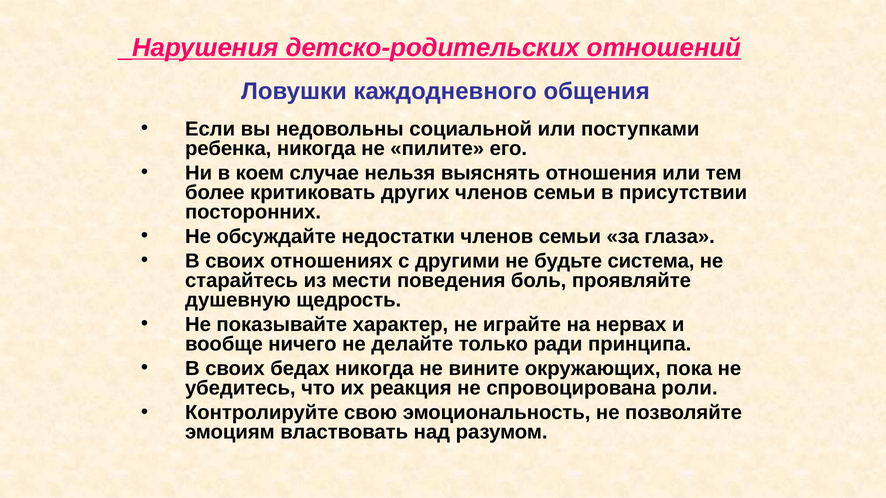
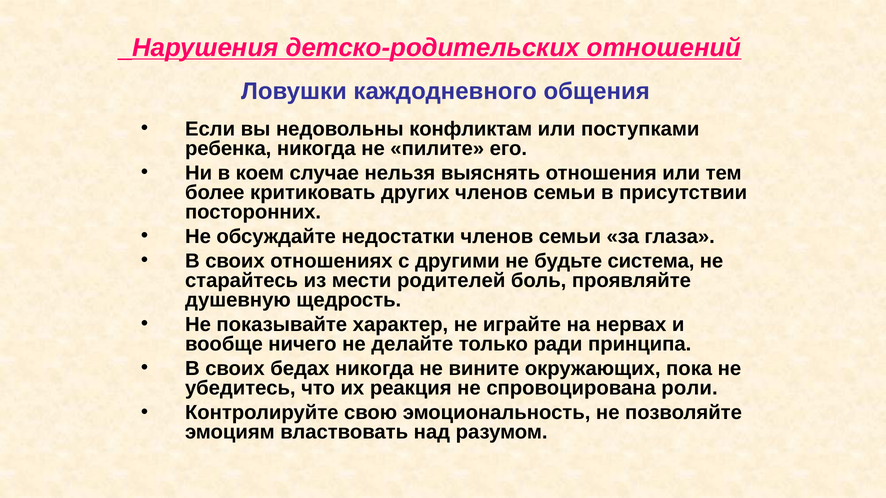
социальной: социальной -> конфликтам (471, 129)
поведения: поведения -> родителей (451, 281)
